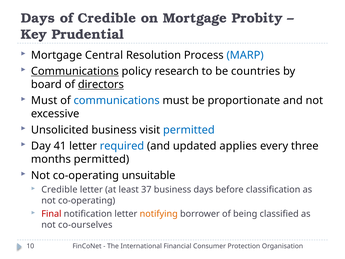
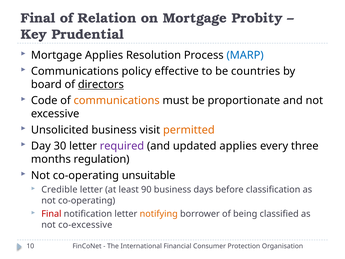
Days: Days -> Final (38, 18)
of Credible: Credible -> Relation (107, 18)
Mortgage Central: Central -> Applies (104, 55)
Communications underline: present -> none (75, 71)
research: research -> effective (177, 71)
Must: Must -> Code (44, 100)
communications colour: blue -> orange (117, 100)
permitted colour: blue -> orange (189, 130)
41: 41 -> 30 (60, 146)
required colour: blue -> purple (122, 146)
months permitted: permitted -> regulation (102, 159)
37: 37 -> 90 (146, 190)
co-ourselves: co-ourselves -> co-excessive (85, 225)
